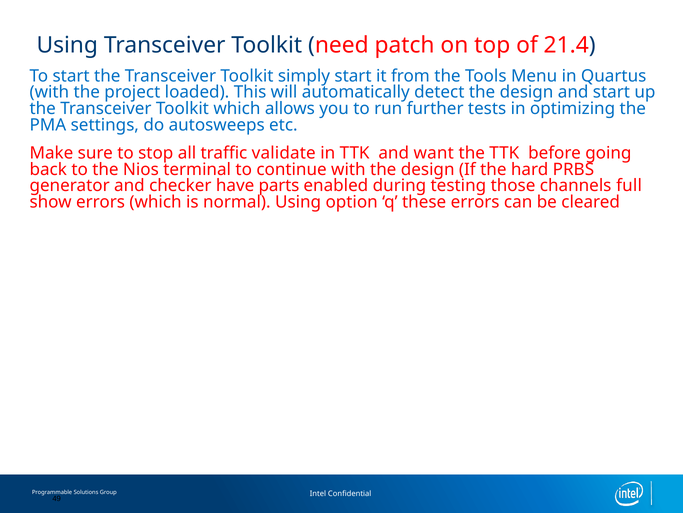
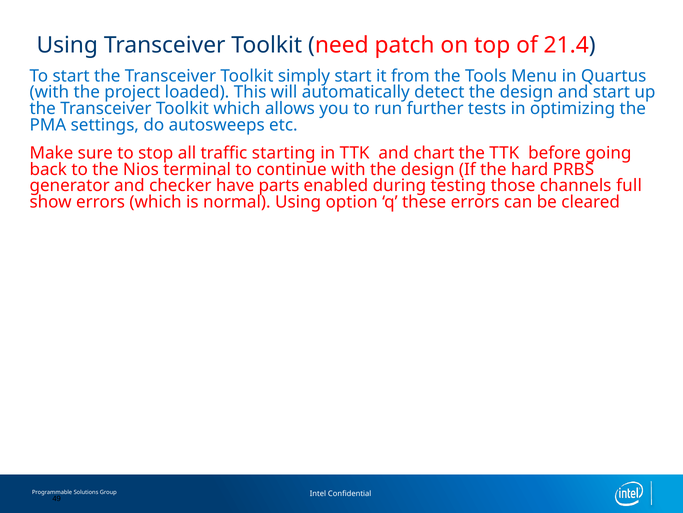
validate: validate -> starting (284, 153)
want: want -> chart (434, 153)
